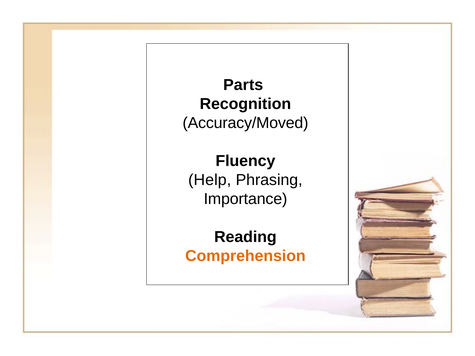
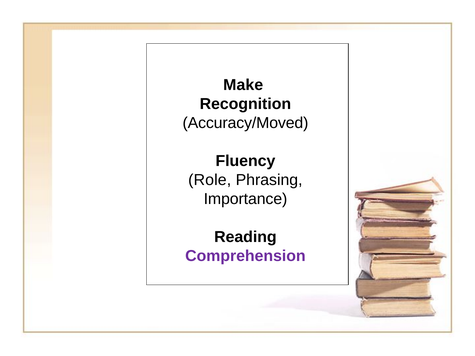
Parts: Parts -> Make (243, 85)
Help: Help -> Role (210, 180)
Comprehension colour: orange -> purple (245, 256)
